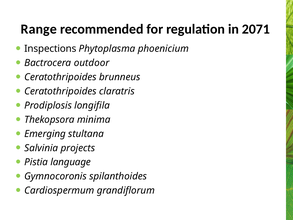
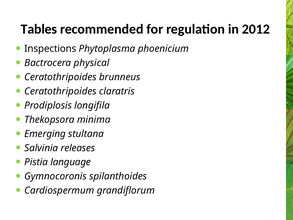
Range: Range -> Tables (39, 29)
2071: 2071 -> 2012 (256, 29)
outdoor: outdoor -> physical (92, 63)
projects: projects -> releases (78, 148)
